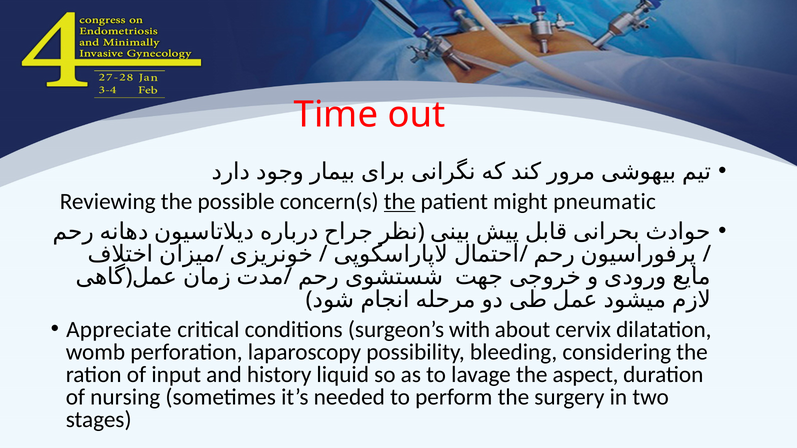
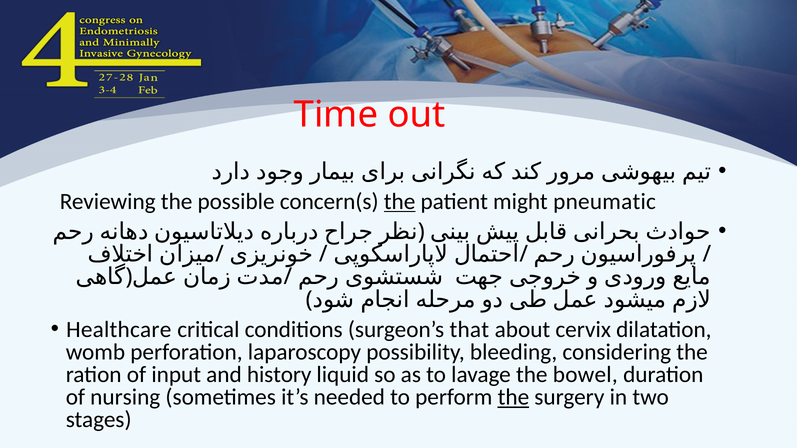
Appreciate: Appreciate -> Healthcare (119, 330)
with: with -> that (469, 330)
aspect: aspect -> bowel (585, 375)
the underline: none -> present (513, 397)
